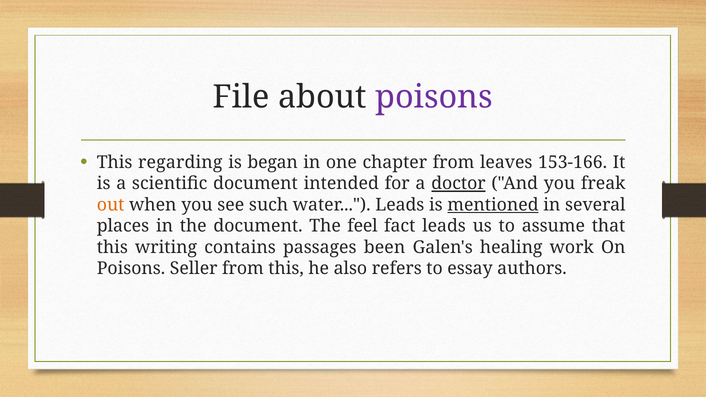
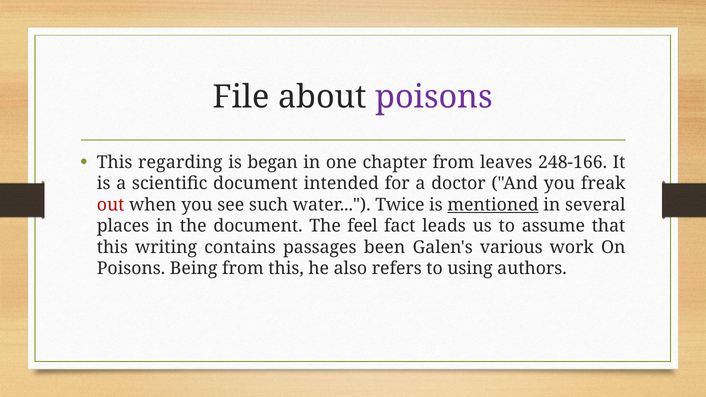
153-166: 153-166 -> 248-166 (573, 163)
doctor underline: present -> none (458, 184)
out colour: orange -> red (111, 205)
water Leads: Leads -> Twice (400, 205)
healing: healing -> various (511, 247)
Seller: Seller -> Being (194, 268)
essay: essay -> using (470, 268)
